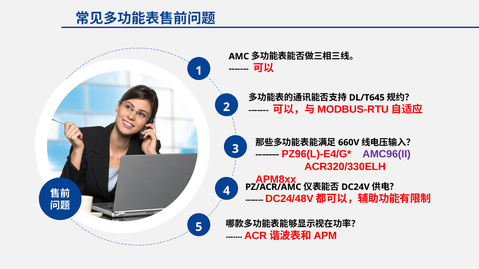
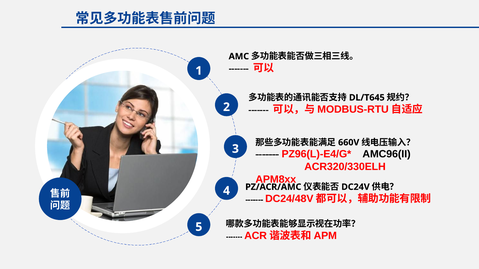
AMC96(II colour: purple -> black (387, 154)
